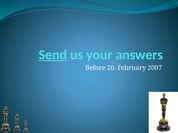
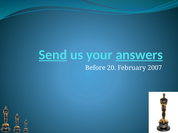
answers underline: none -> present (139, 55)
